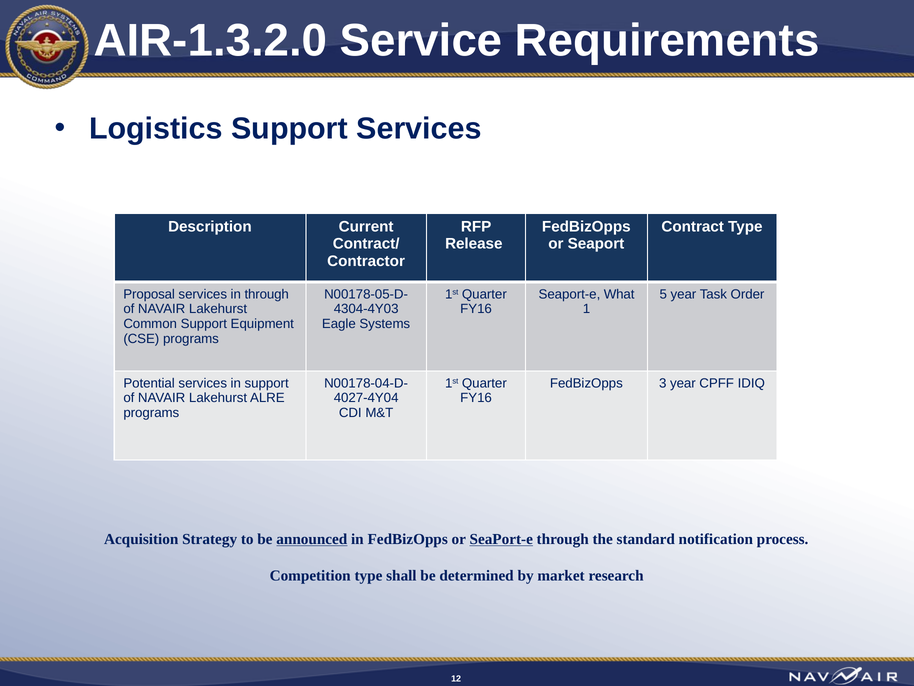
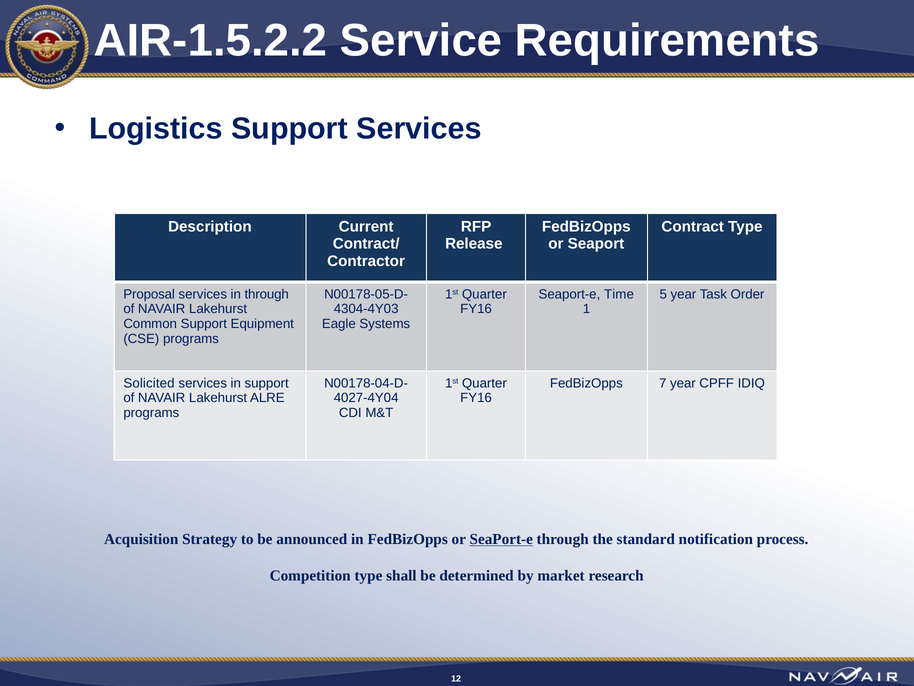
AIR-1.3.2.0: AIR-1.3.2.0 -> AIR-1.5.2.2 (211, 41)
What: What -> Time (619, 294)
Potential: Potential -> Solicited (149, 383)
3: 3 -> 7 (663, 383)
announced underline: present -> none (312, 539)
